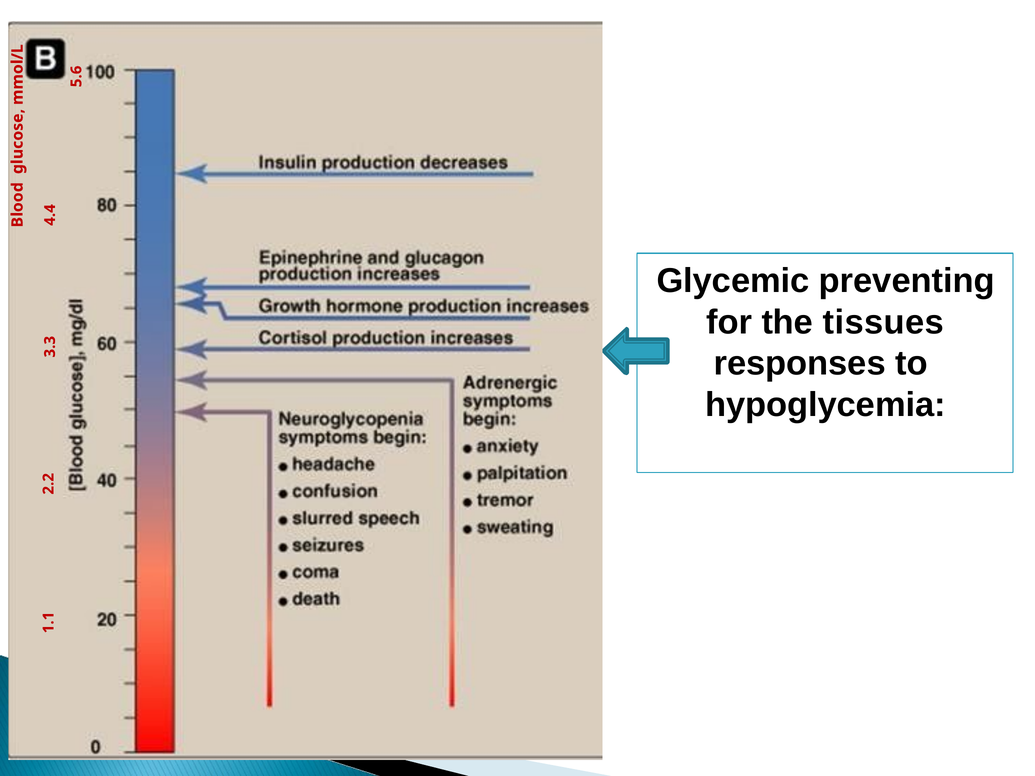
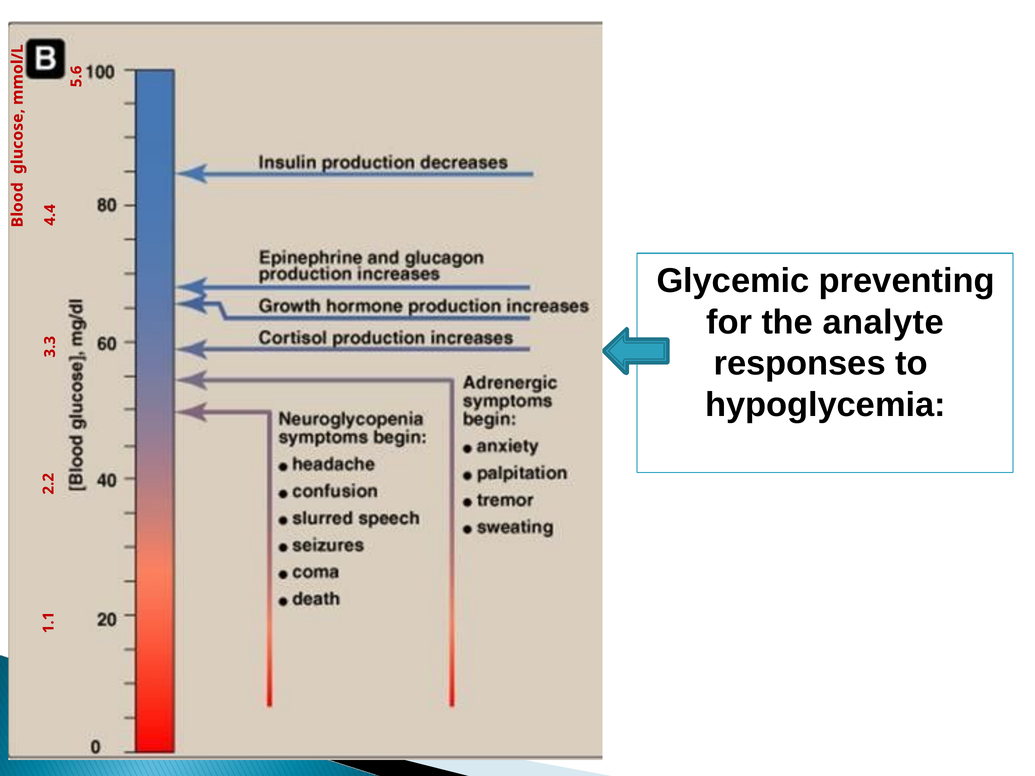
tissues: tissues -> analyte (883, 322)
